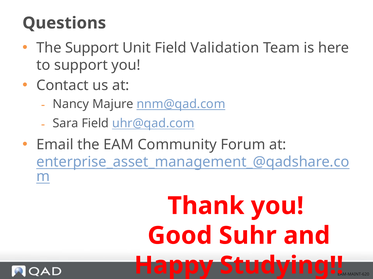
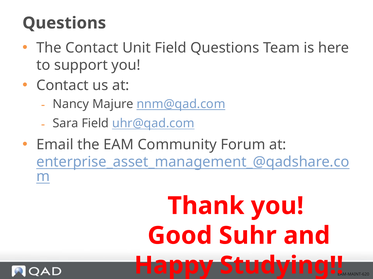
The Support: Support -> Contact (92, 48)
Field Validation: Validation -> Questions (225, 48)
